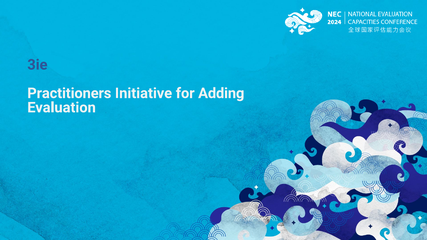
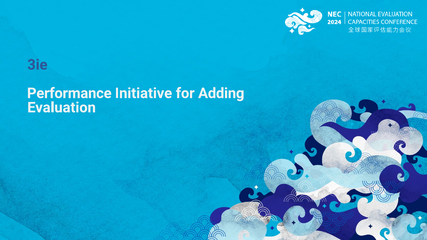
Practitioners: Practitioners -> Performance (69, 93)
